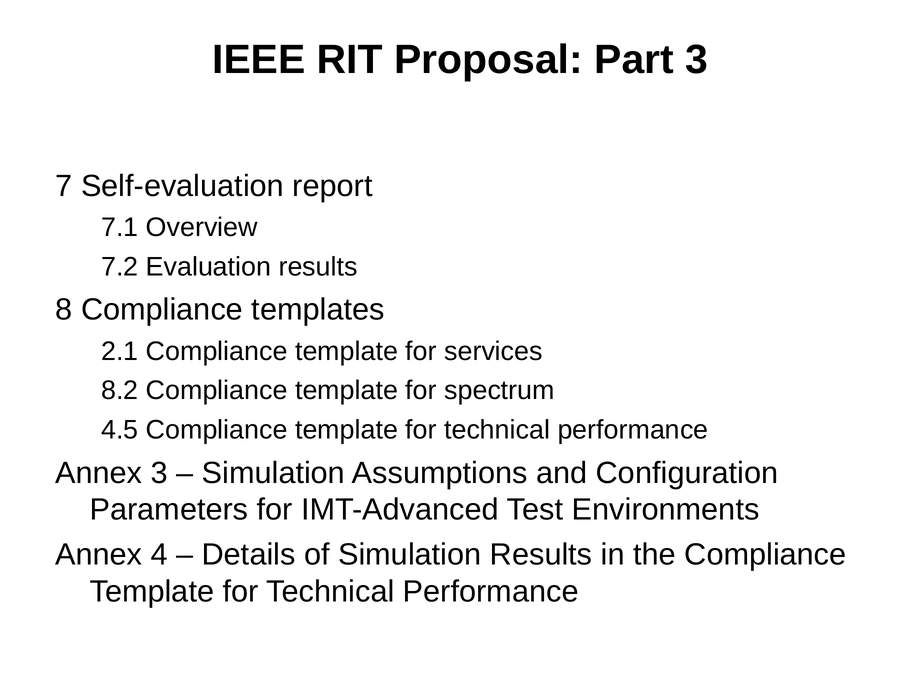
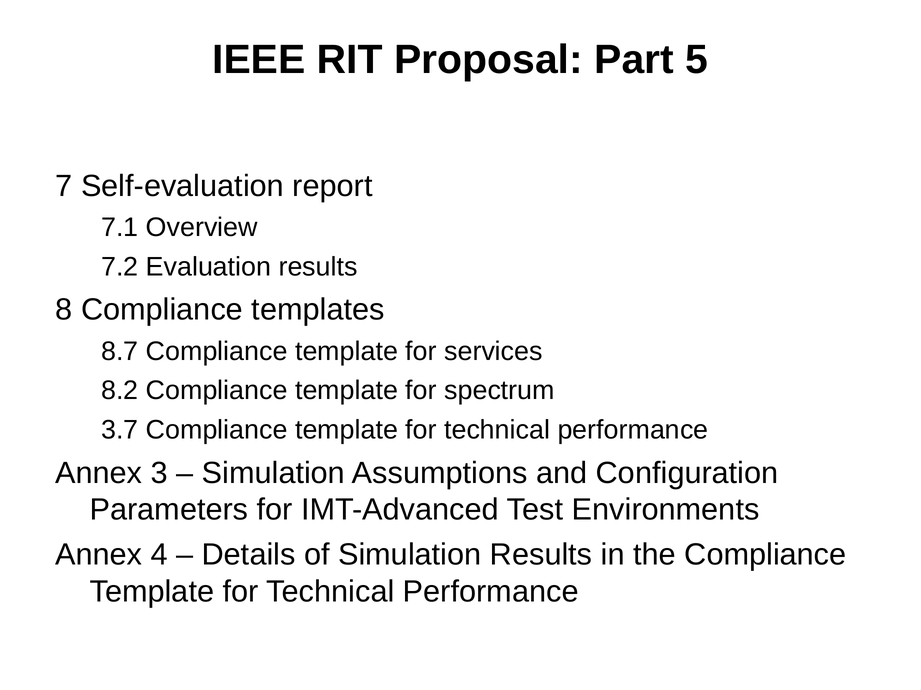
Part 3: 3 -> 5 (697, 60)
2.1: 2.1 -> 8.7 (120, 352)
4.5: 4.5 -> 3.7 (120, 430)
